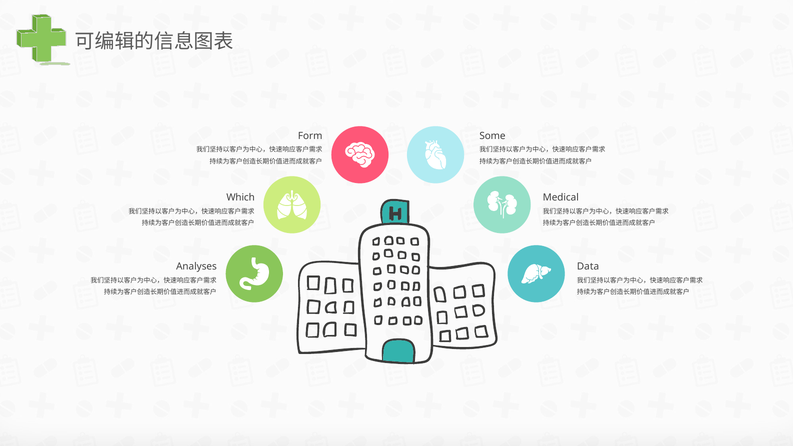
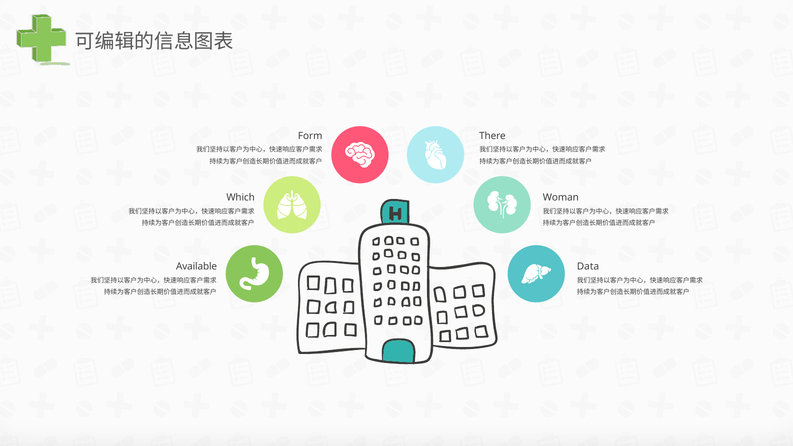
Some: Some -> There (492, 136)
Medical: Medical -> Woman (561, 198)
Analyses: Analyses -> Available (197, 267)
